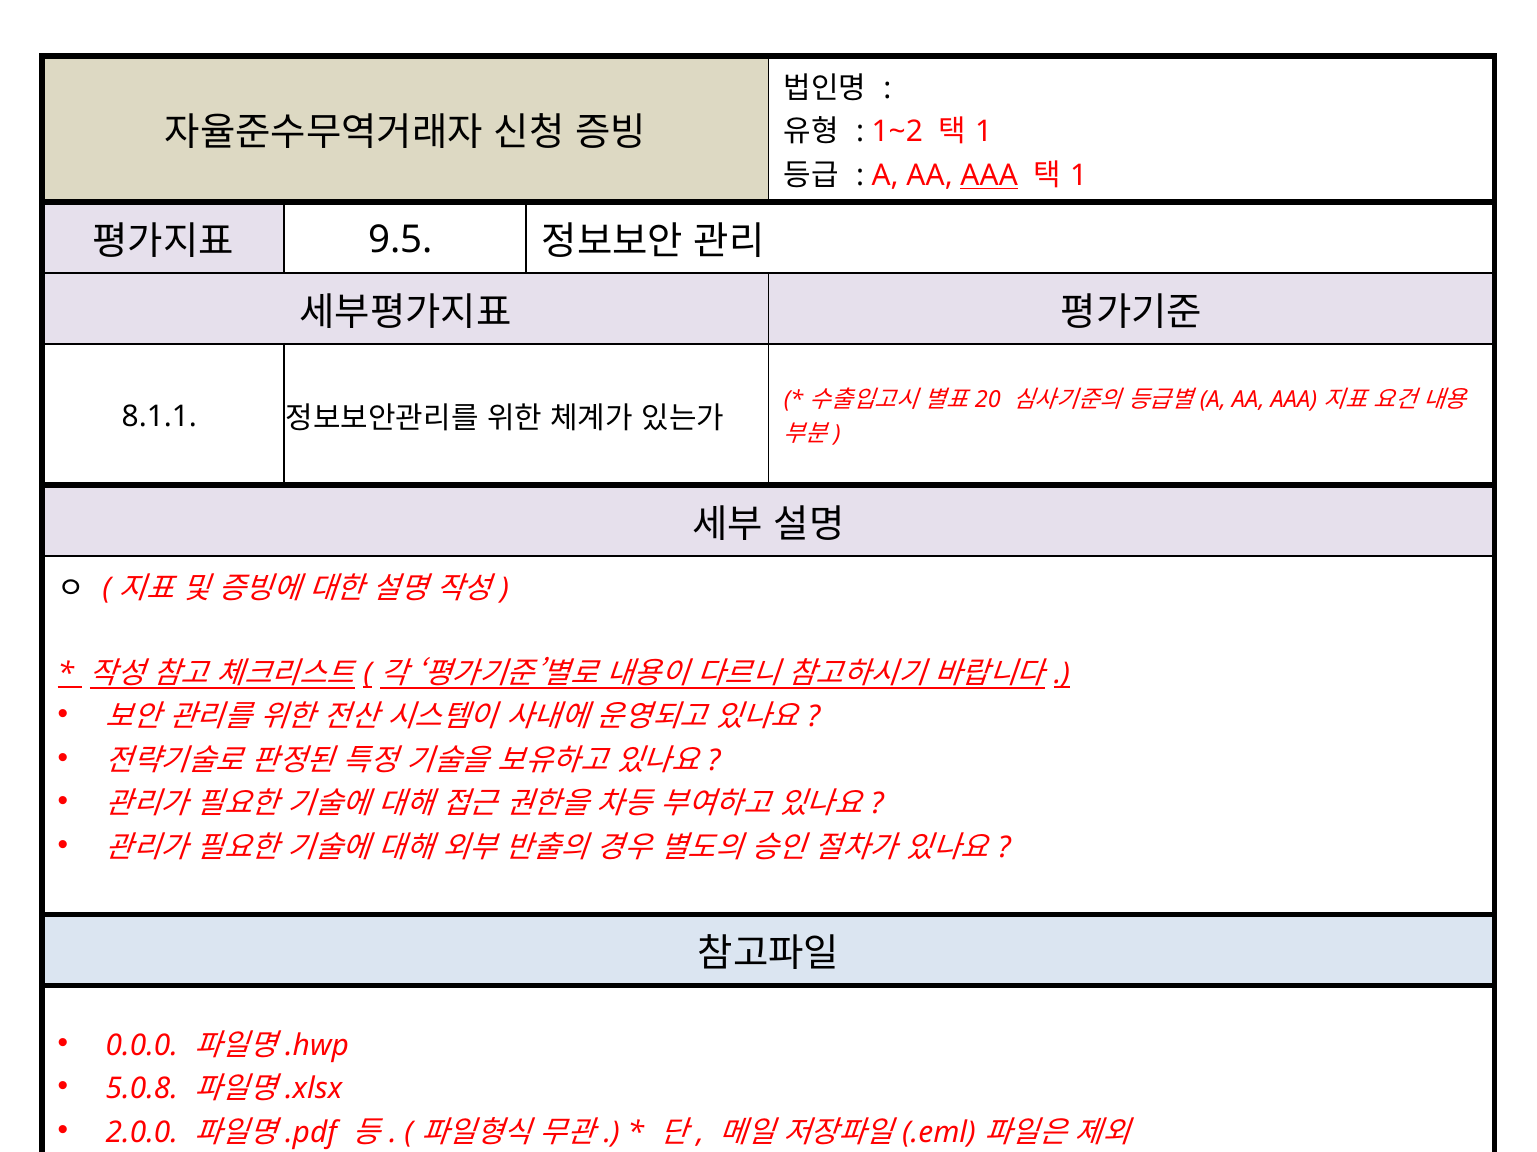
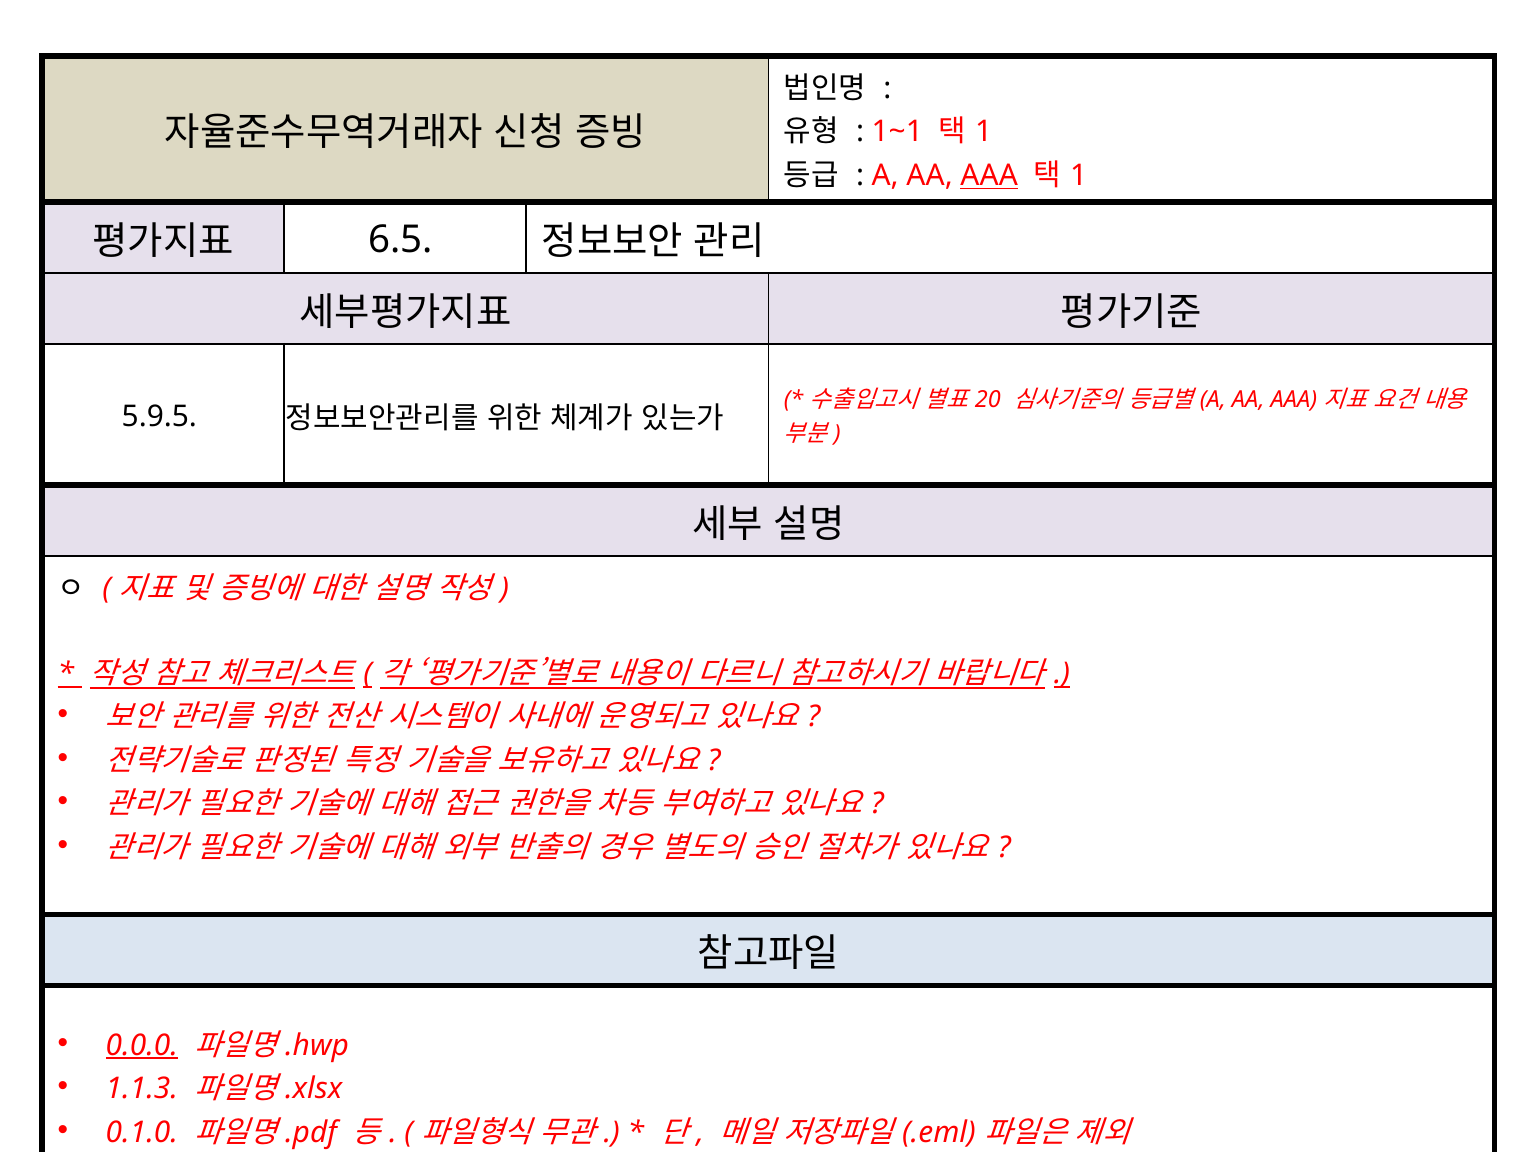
1~2: 1~2 -> 1~1 (897, 132)
9.5: 9.5 -> 6.5 (400, 240)
8.1.1: 8.1.1 -> 5.9.5 (159, 417)
0.0.0 underline: none -> present (142, 1046)
5.0.8: 5.0.8 -> 1.1.3 (142, 1089)
2.0.0: 2.0.0 -> 0.1.0 (142, 1133)
